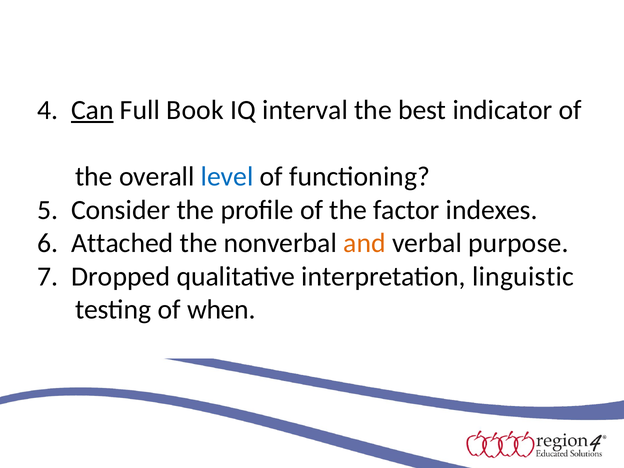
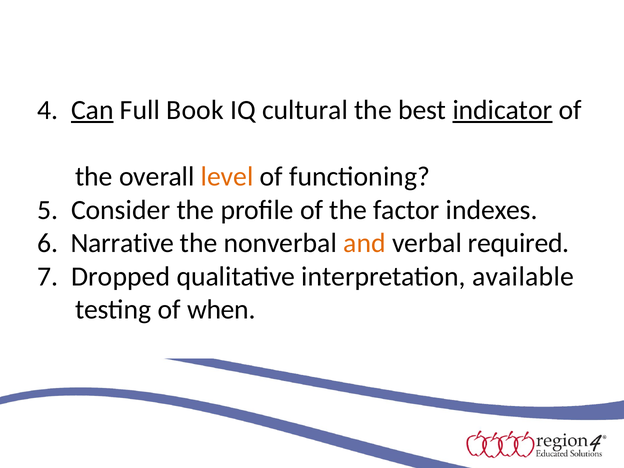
interval: interval -> cultural (305, 110)
indicator underline: none -> present (502, 110)
level colour: blue -> orange (227, 177)
Attached: Attached -> Narrative (122, 243)
purpose: purpose -> required (519, 243)
linguistic: linguistic -> available (523, 277)
